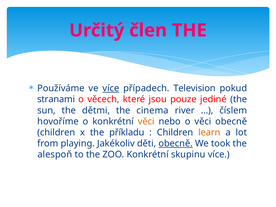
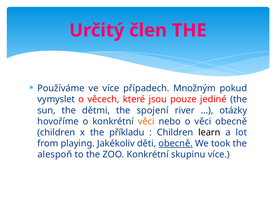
více underline: present -> none (111, 88)
Television: Television -> Množným (195, 88)
stranami: stranami -> vymyslet (56, 99)
cinema: cinema -> spojení (153, 110)
číslem: číslem -> otázky (233, 110)
learn colour: orange -> black (209, 132)
